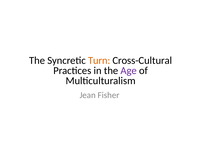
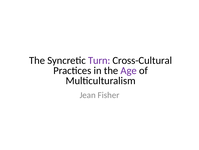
Turn colour: orange -> purple (99, 60)
